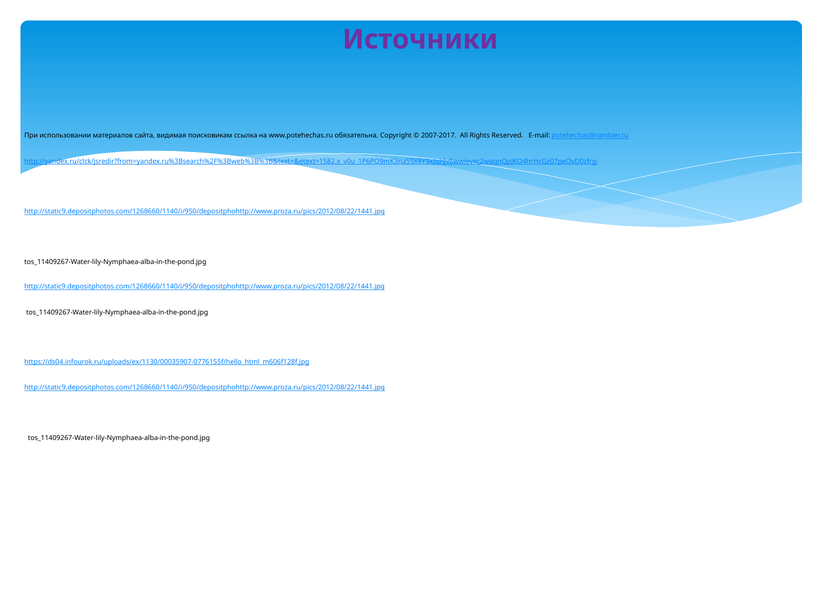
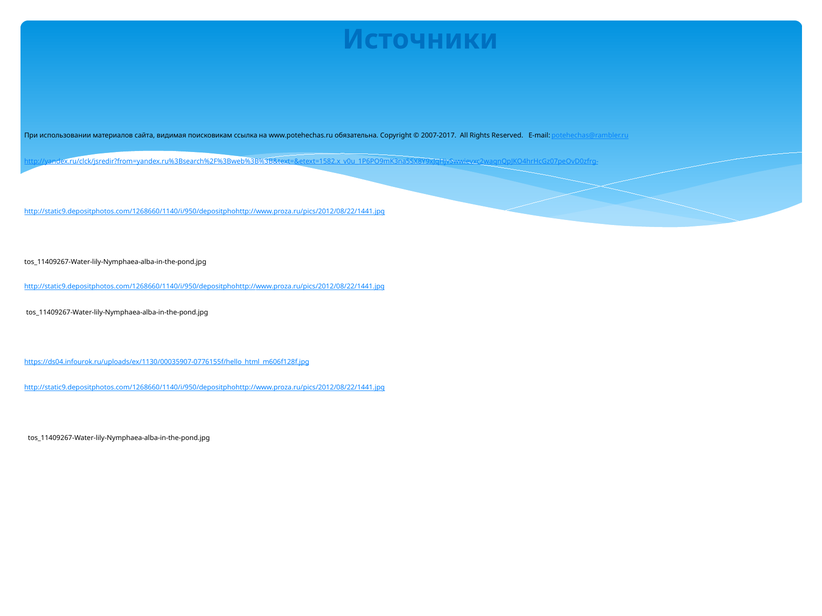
Источники colour: purple -> blue (420, 39)
